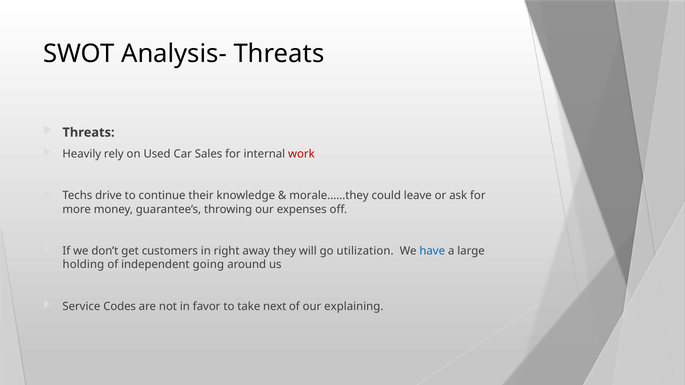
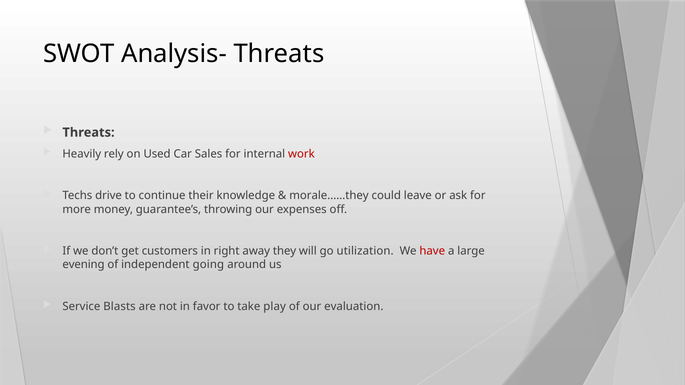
have colour: blue -> red (432, 251)
holding: holding -> evening (84, 265)
Codes: Codes -> Blasts (120, 307)
next: next -> play (275, 307)
explaining: explaining -> evaluation (354, 307)
